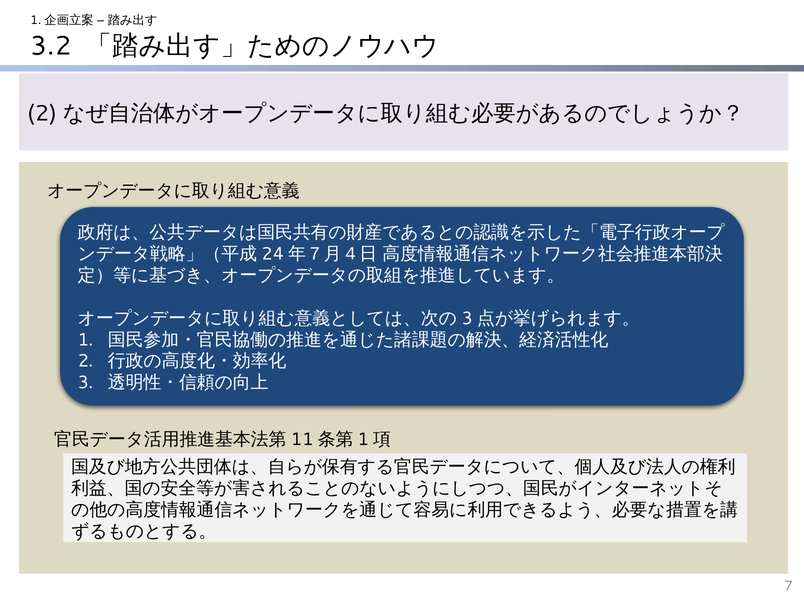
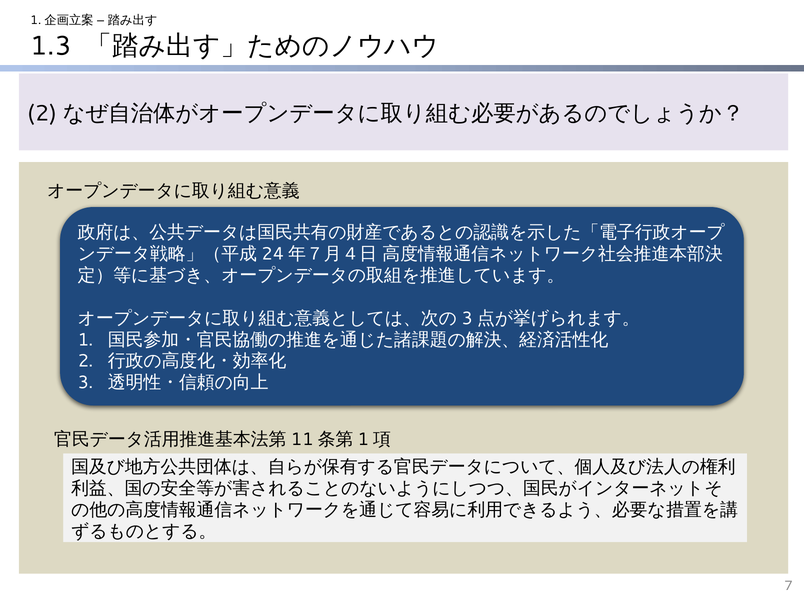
3.2: 3.2 -> 1.3 (51, 46)
